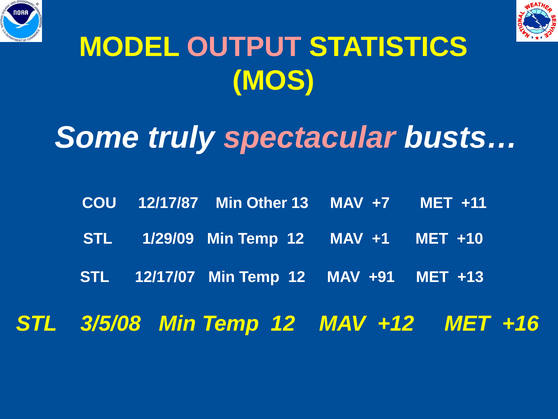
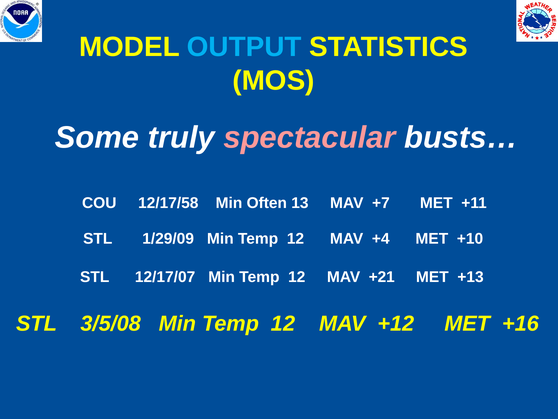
OUTPUT colour: pink -> light blue (244, 47)
12/17/87: 12/17/87 -> 12/17/58 (168, 203)
Other: Other -> Often (267, 203)
+1: +1 -> +4 (381, 238)
+91: +91 -> +21 (382, 277)
